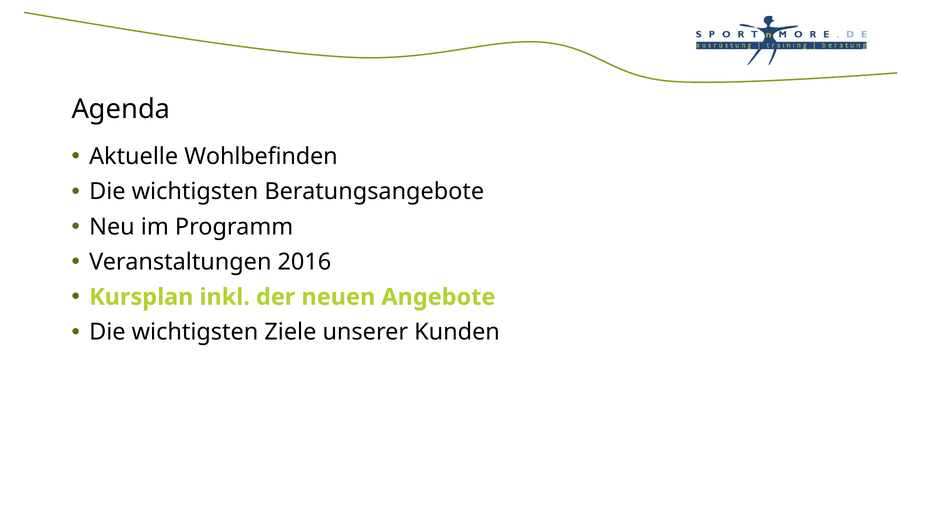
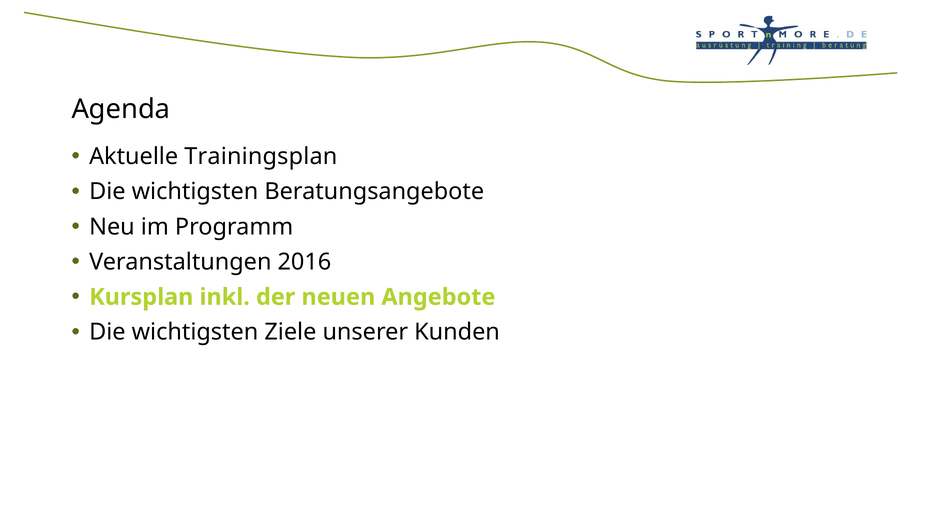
Wohlbefinden: Wohlbefinden -> Trainingsplan (261, 157)
